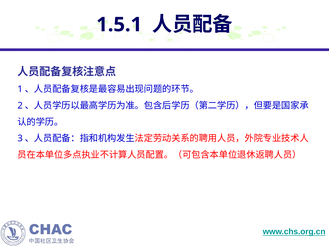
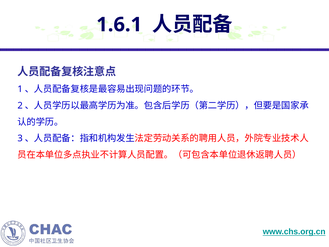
1.5.1: 1.5.1 -> 1.6.1 (119, 25)
